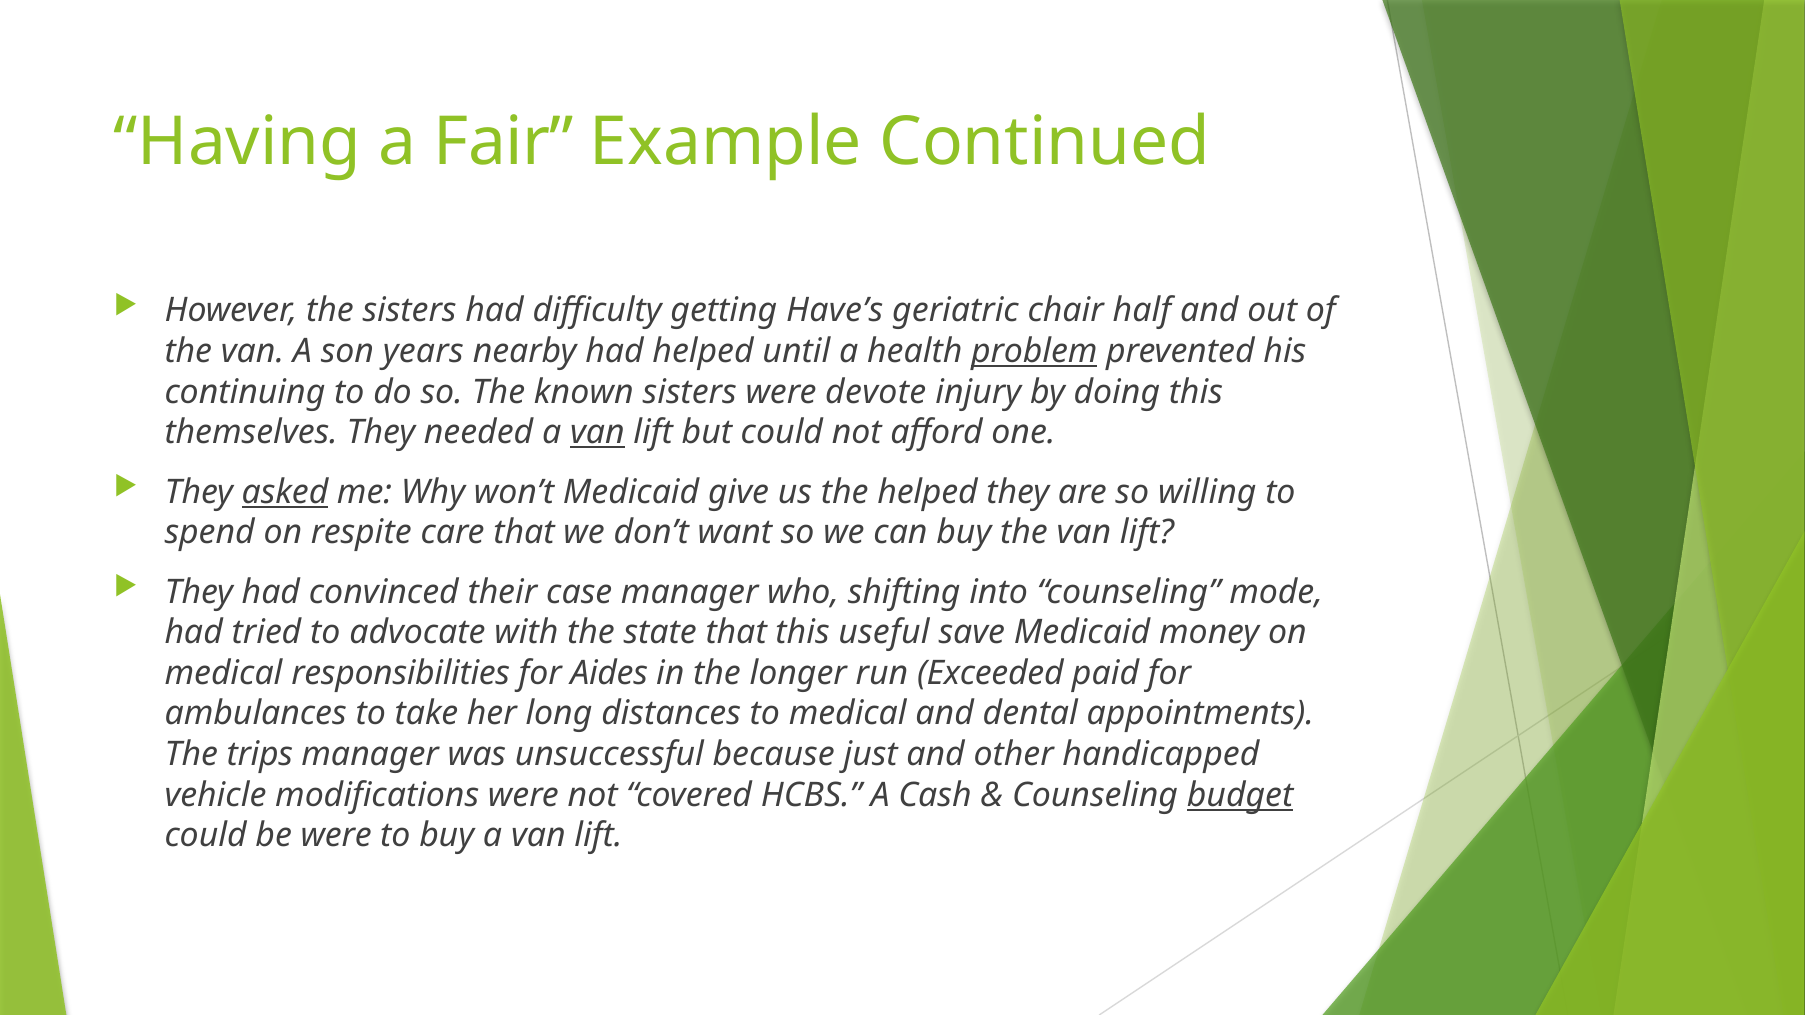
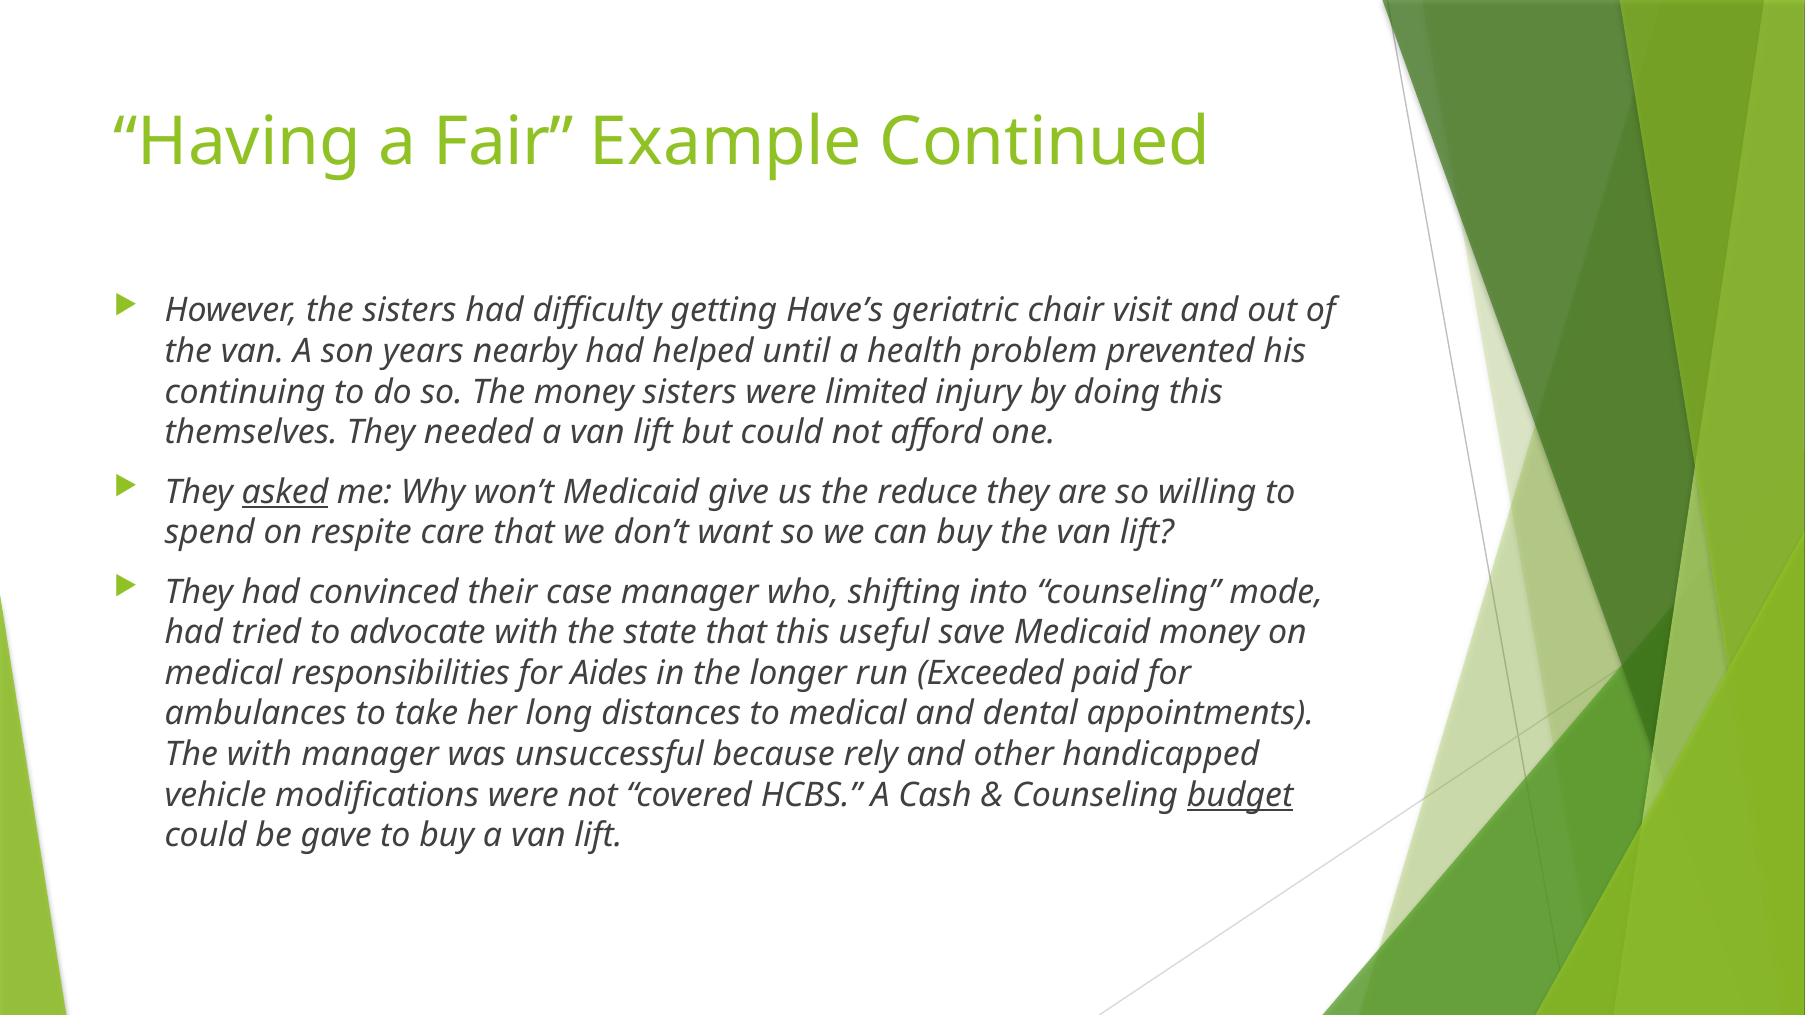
half: half -> visit (1142, 311)
problem underline: present -> none (1034, 351)
The known: known -> money (584, 392)
devote: devote -> limited (876, 392)
van underline: present -> none (597, 433)
the helped: helped -> reduce (928, 492)
The trips: trips -> with (259, 755)
just: just -> rely (871, 755)
be were: were -> gave (336, 836)
